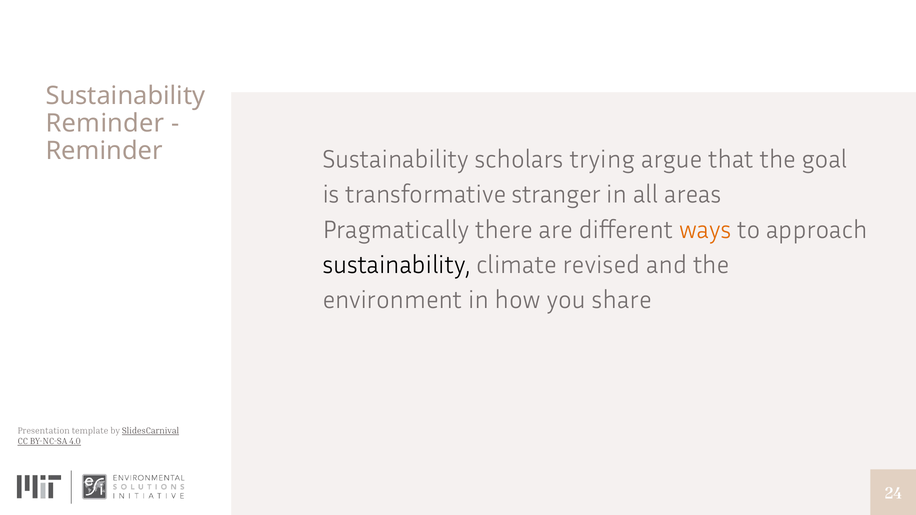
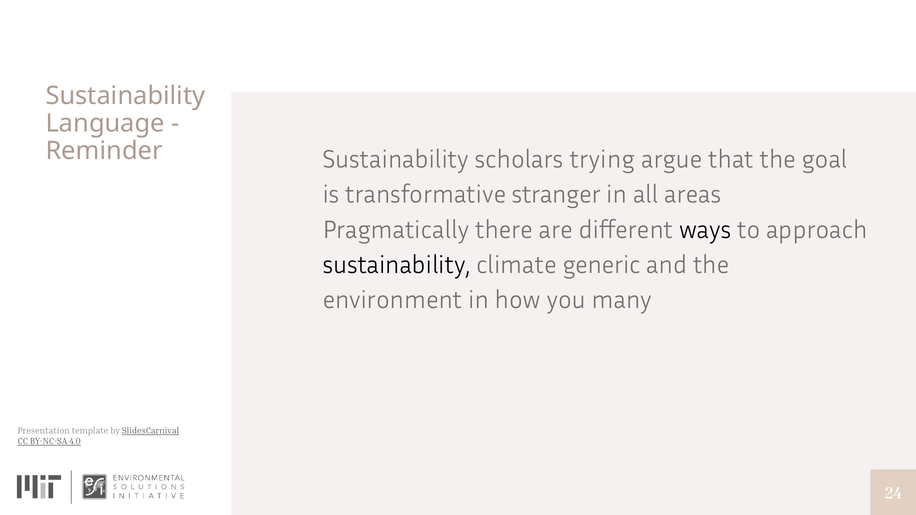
Reminder: Reminder -> Language (105, 124)
ways colour: orange -> black (705, 230)
revised: revised -> generic (602, 265)
share: share -> many (622, 300)
